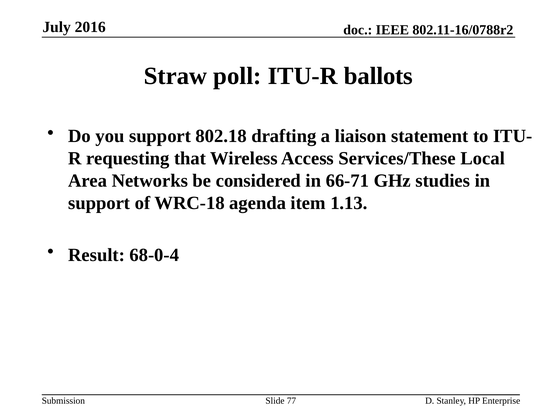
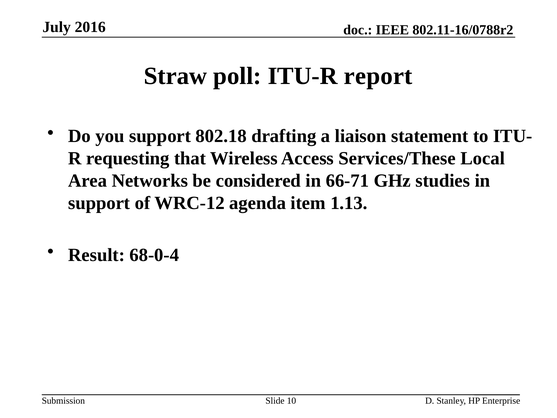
ballots: ballots -> report (378, 76)
WRC-18: WRC-18 -> WRC-12 (190, 203)
77: 77 -> 10 (291, 401)
